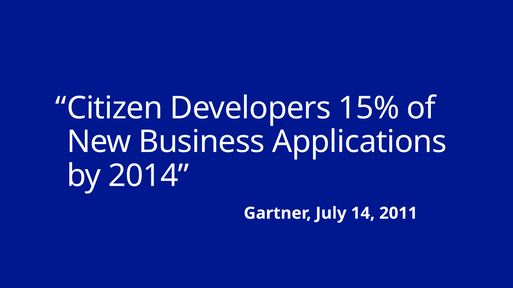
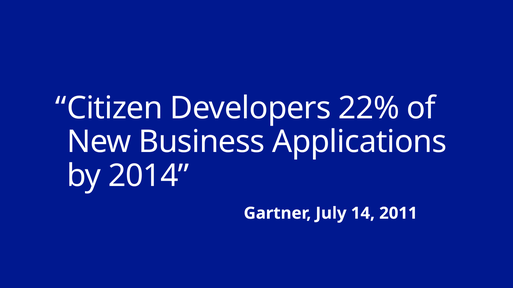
15%: 15% -> 22% (369, 108)
